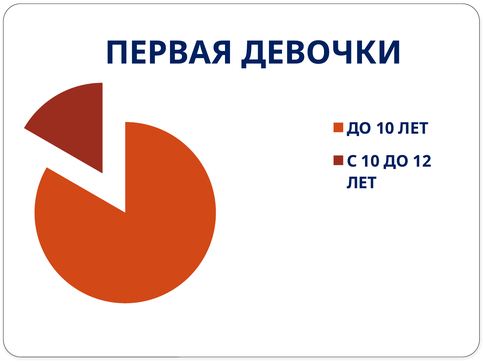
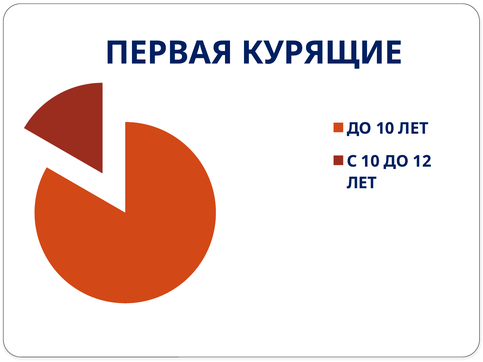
ДЕВОЧКИ: ДЕВОЧКИ -> КУРЯЩИЕ (322, 53)
